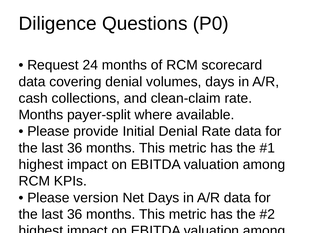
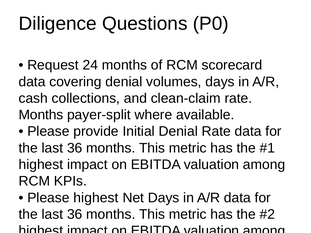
Please version: version -> highest (96, 198)
